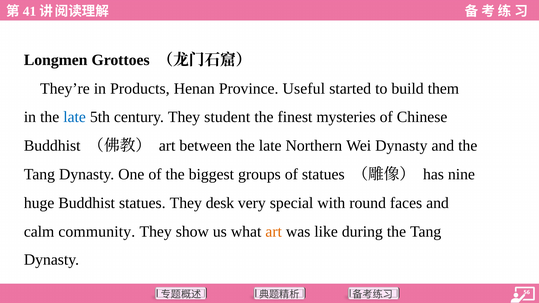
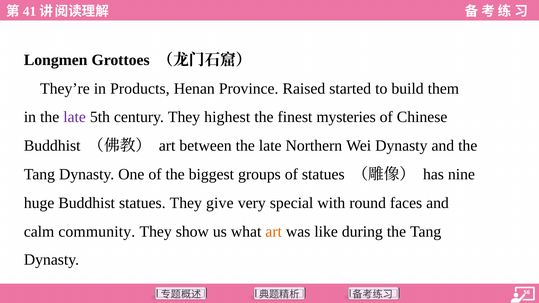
Useful: Useful -> Raised (304, 89)
late colour: blue -> purple (75, 117)
student: student -> highest (227, 117)
desk: desk -> give (220, 203)
